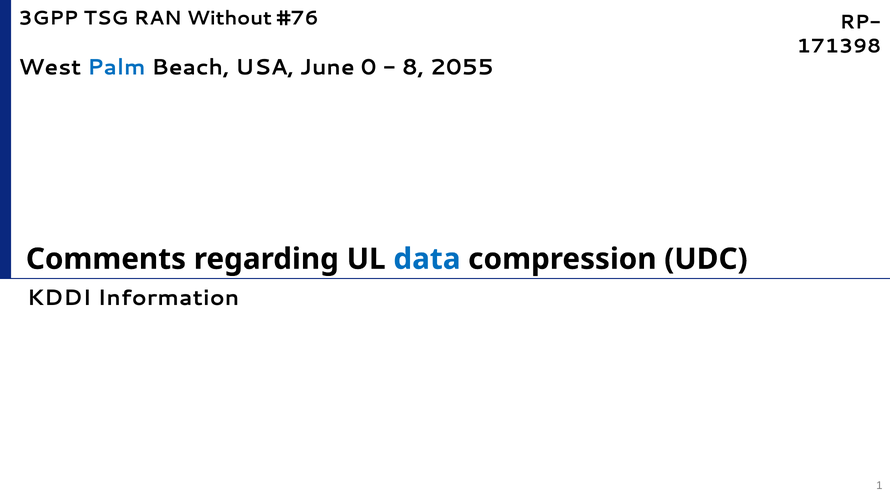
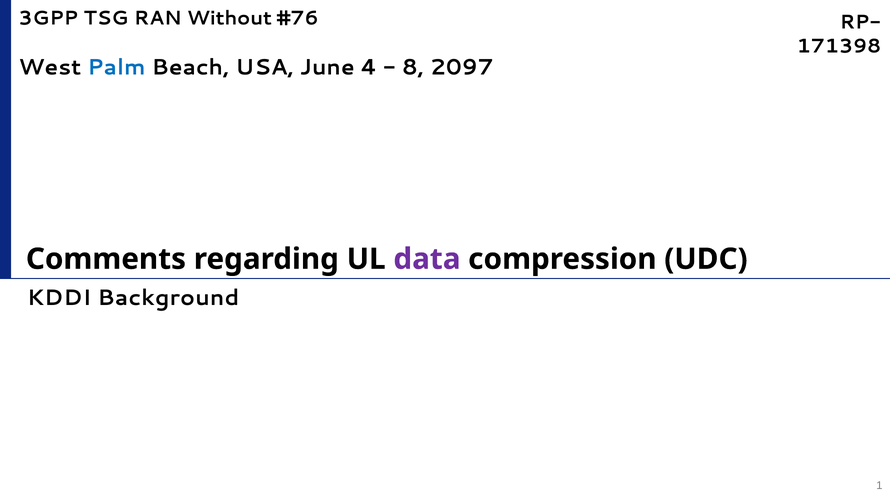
0: 0 -> 4 (369, 68)
2055: 2055 -> 2097 (462, 68)
data colour: blue -> purple (427, 259)
Information: Information -> Background (168, 298)
